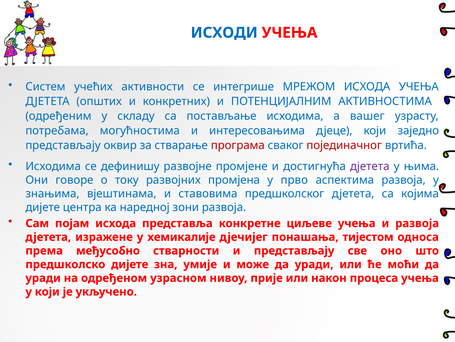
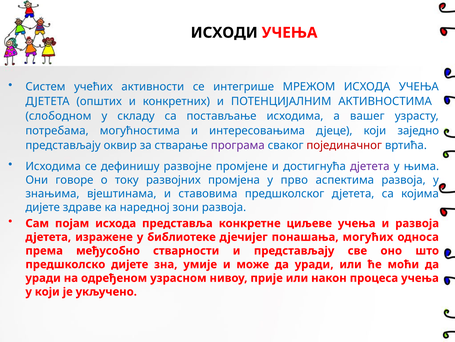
ИСХОДИ colour: blue -> black (224, 33)
одређеним: одређеним -> слободном (58, 116)
програма colour: red -> purple (238, 145)
центра: центра -> здраве (82, 207)
хемикалије: хемикалије -> библиотеке (181, 237)
тијестом: тијестом -> могућих (368, 237)
